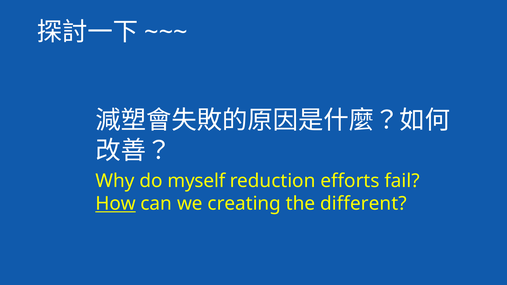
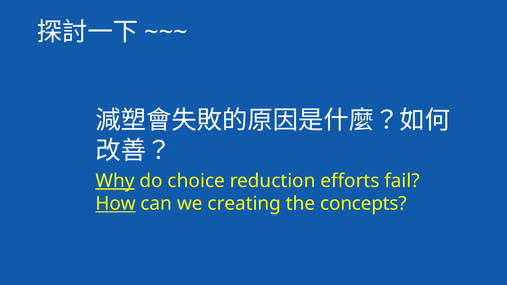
Why underline: none -> present (115, 181)
myself: myself -> choice (196, 181)
different: different -> concepts (363, 204)
